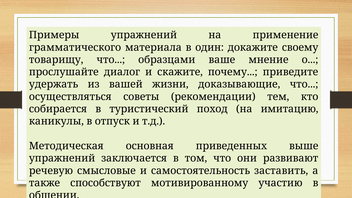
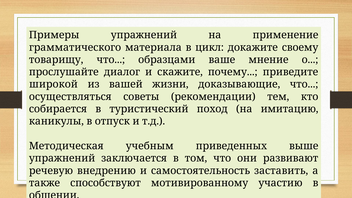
один: один -> цикл (210, 47)
удержать: удержать -> широкой (53, 84)
основная: основная -> учебным (150, 146)
смысловые: смысловые -> внедрению (106, 171)
